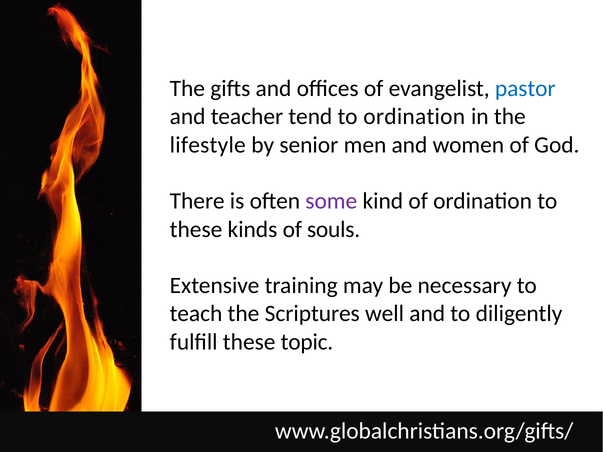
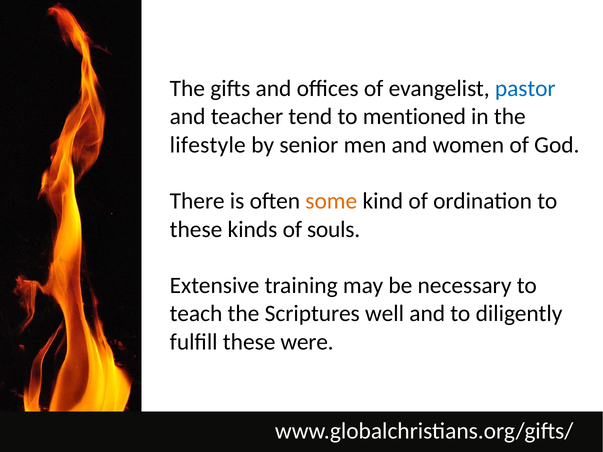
to ordination: ordination -> mentioned (414, 117)
some colour: purple -> orange (331, 201)
topic: topic -> were (307, 342)
